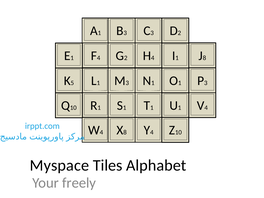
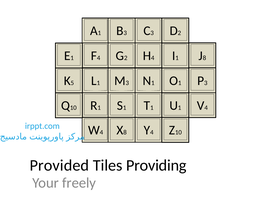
Myspace: Myspace -> Provided (59, 165)
Alphabet: Alphabet -> Providing (156, 165)
